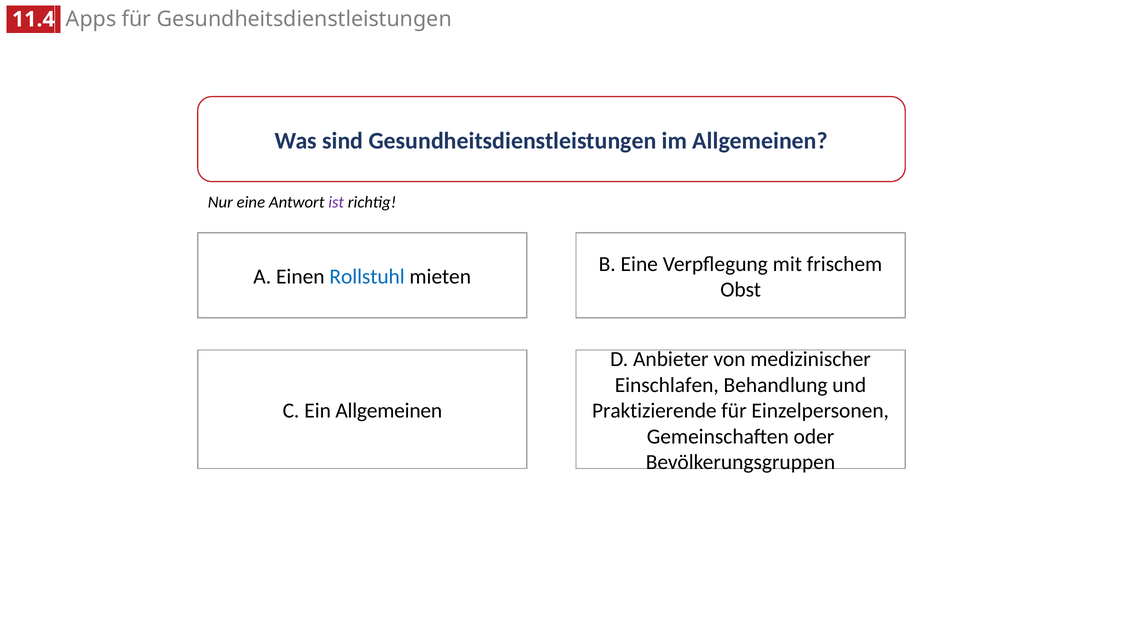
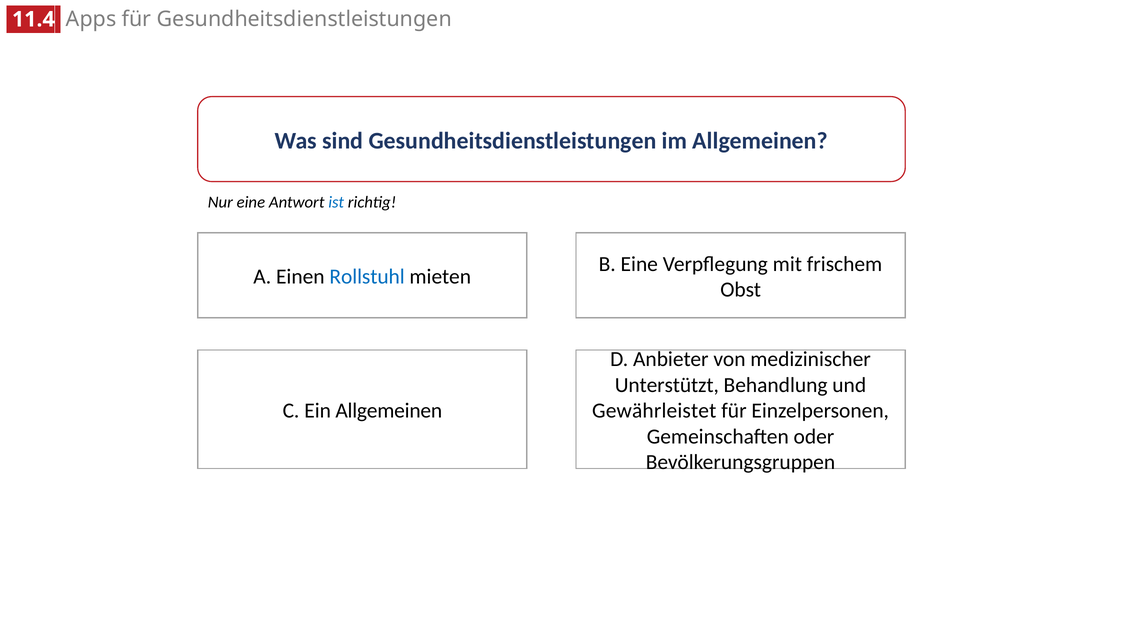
ist colour: purple -> blue (336, 202)
Einschlafen: Einschlafen -> Unterstützt (667, 385)
Praktizierende: Praktizierende -> Gewährleistet (654, 411)
